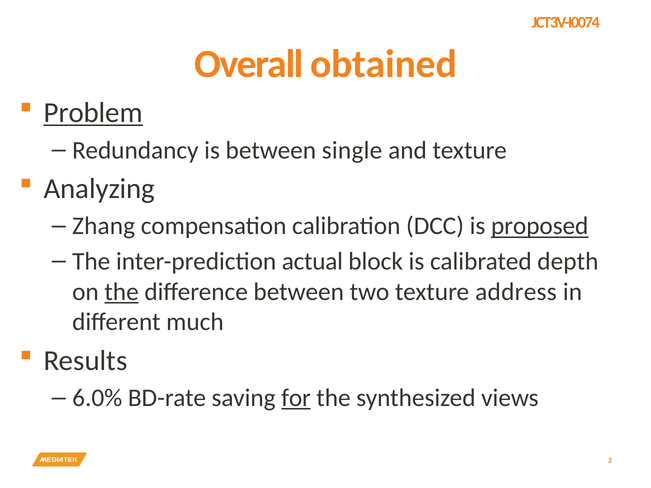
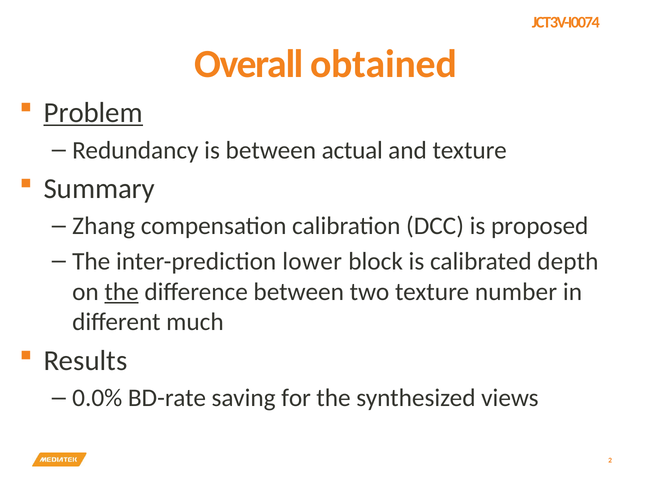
single: single -> actual (352, 150)
Analyzing: Analyzing -> Summary (99, 189)
proposed underline: present -> none (540, 226)
actual: actual -> lower (312, 262)
address: address -> number (516, 292)
6.0%: 6.0% -> 0.0% (97, 398)
for underline: present -> none (296, 398)
